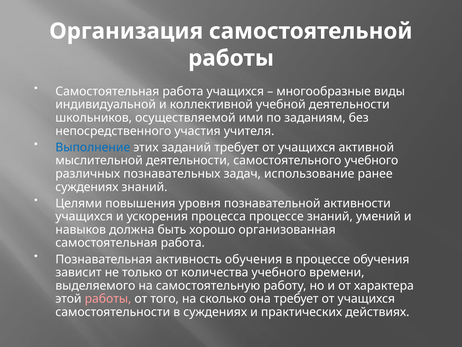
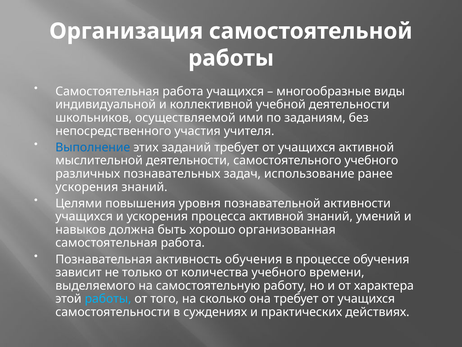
суждениях: суждениях -> ускорения (87, 187)
процесса процессе: процессе -> активной (276, 216)
работы colour: pink -> light blue (108, 299)
